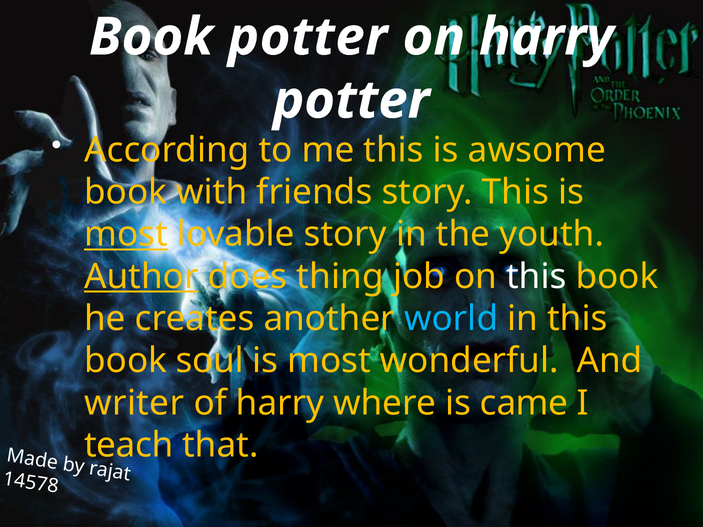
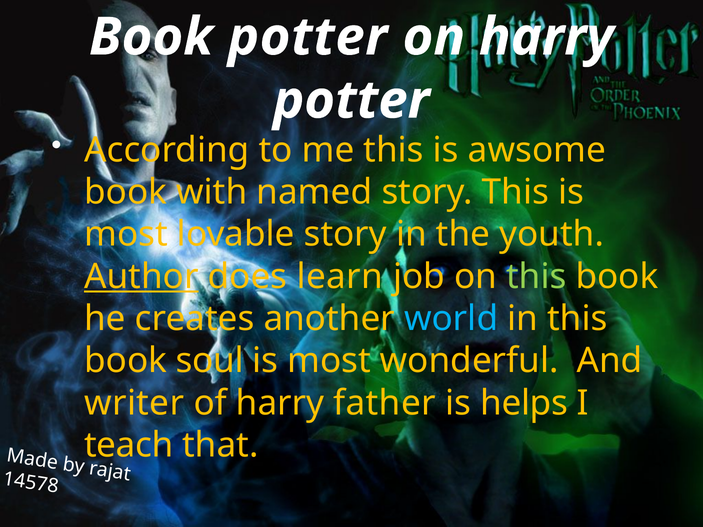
friends: friends -> named (314, 192)
most underline: present -> none (126, 234)
thing: thing -> learn (340, 277)
this colour: white -> light green (536, 277)
where: where -> father (385, 403)
came: came -> helps (524, 403)
